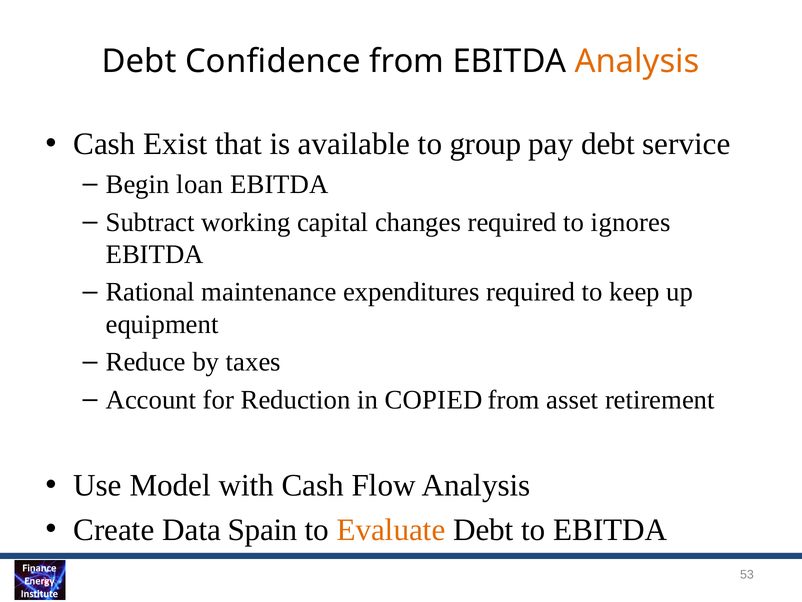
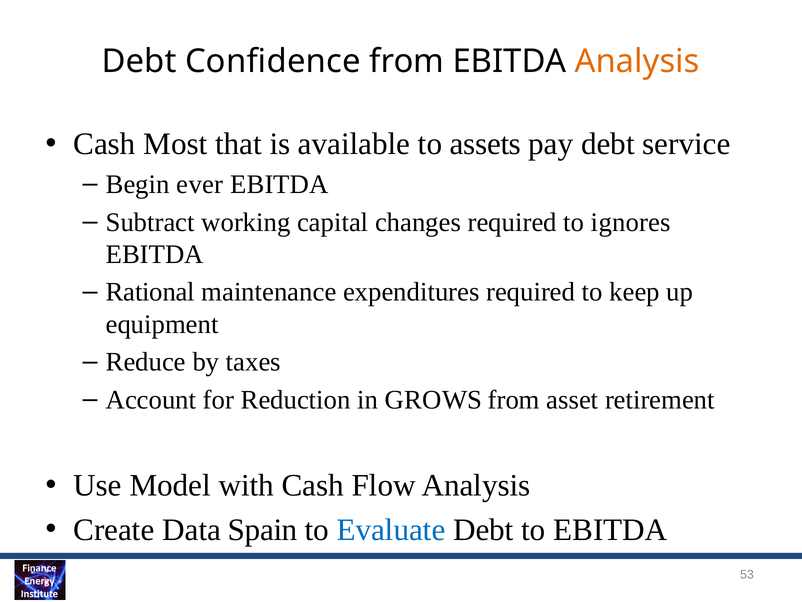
Exist: Exist -> Most (175, 144)
group: group -> assets (485, 144)
loan: loan -> ever (200, 184)
COPIED: COPIED -> GROWS (434, 400)
Evaluate colour: orange -> blue (391, 529)
